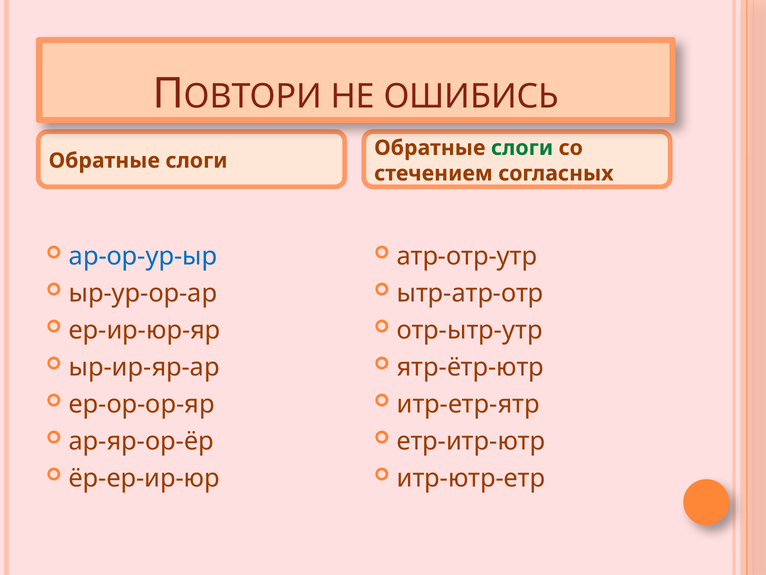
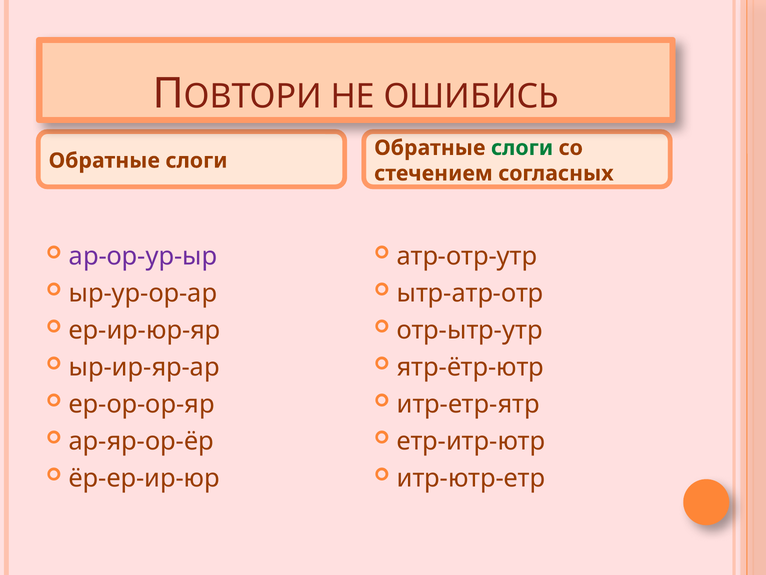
ар-ор-ур-ыр colour: blue -> purple (143, 256)
